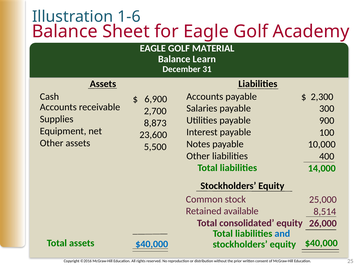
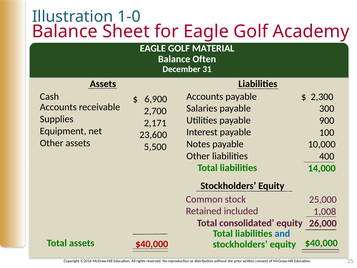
1-6: 1-6 -> 1-0 (129, 17)
Learn: Learn -> Often (204, 59)
8,873: 8,873 -> 2,171 (155, 123)
available: available -> included (241, 211)
8,514: 8,514 -> 1,008 (325, 211)
$40,000 colour: blue -> red (152, 244)
